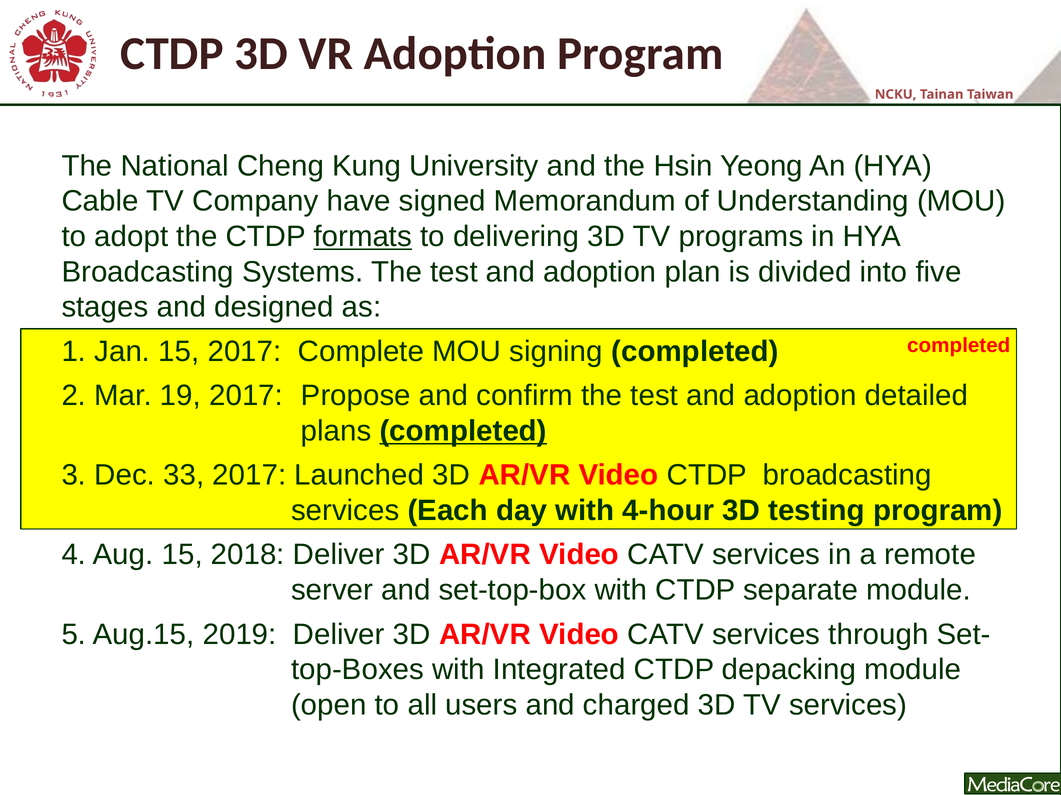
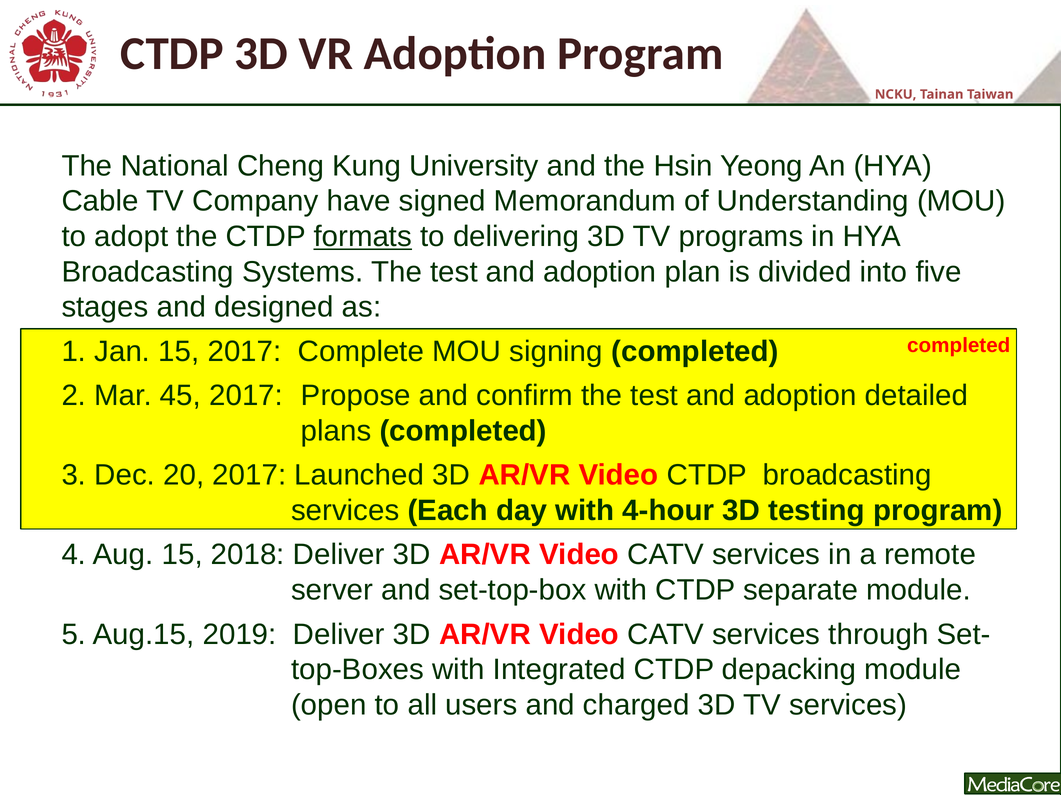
19: 19 -> 45 (180, 396)
completed underline: present -> none (463, 431)
33: 33 -> 20 (184, 476)
